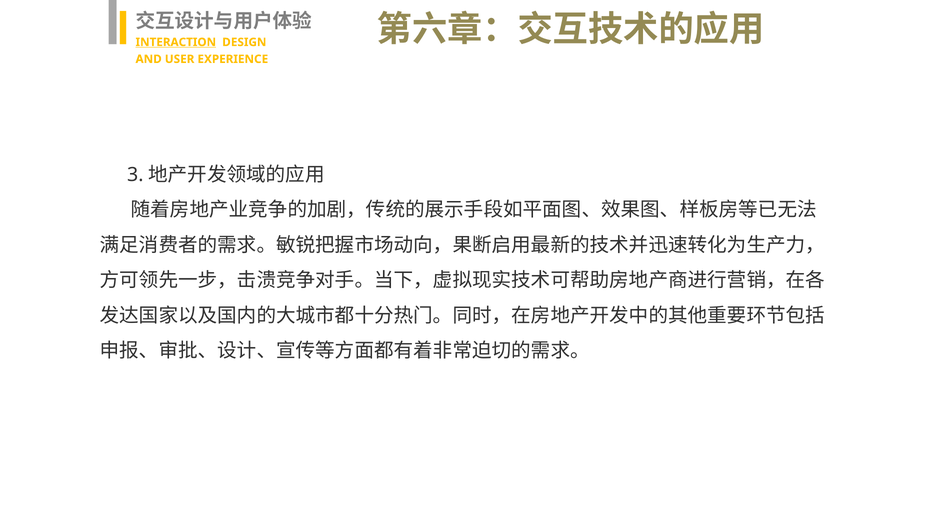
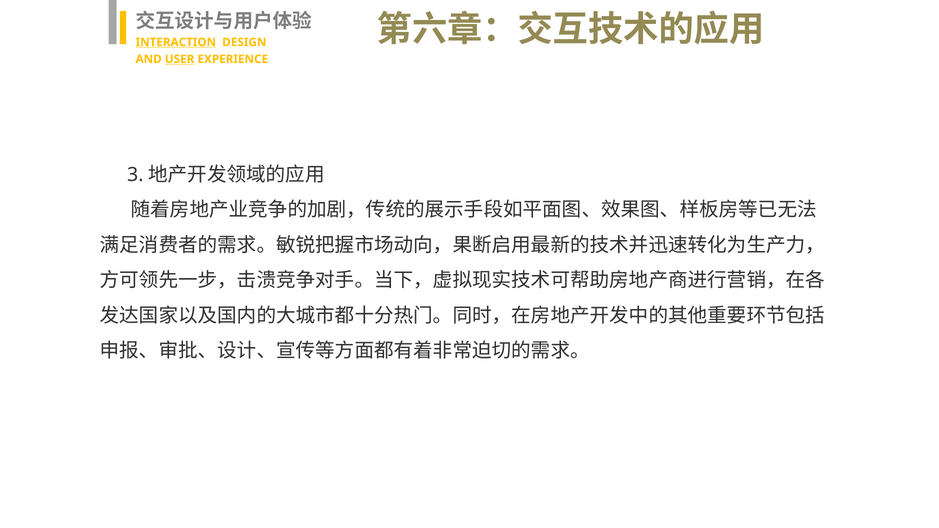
USER underline: none -> present (180, 59)
